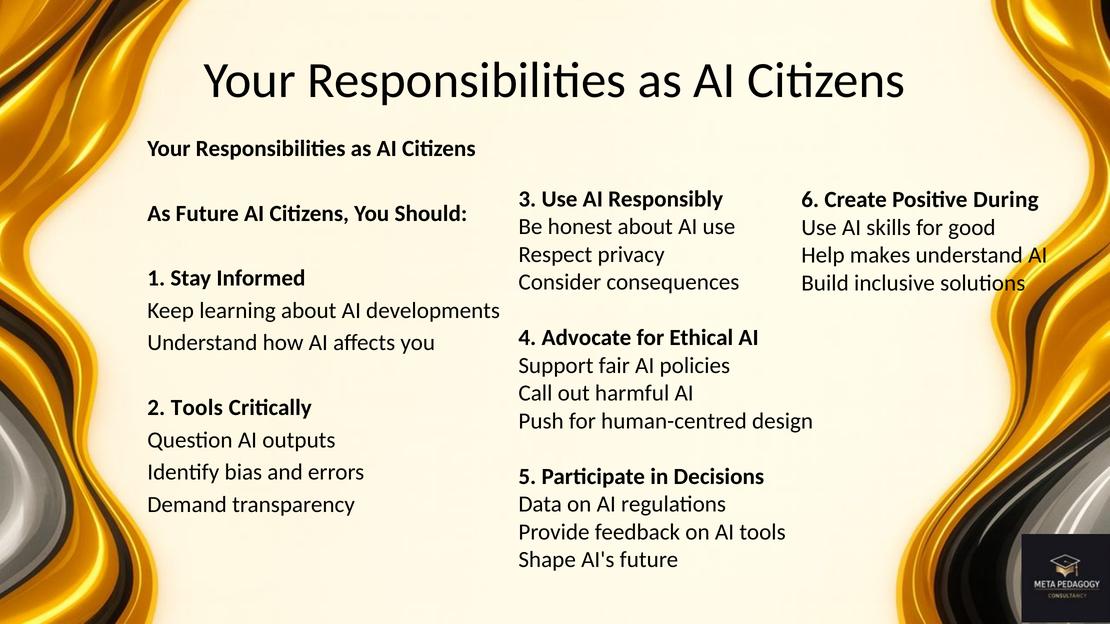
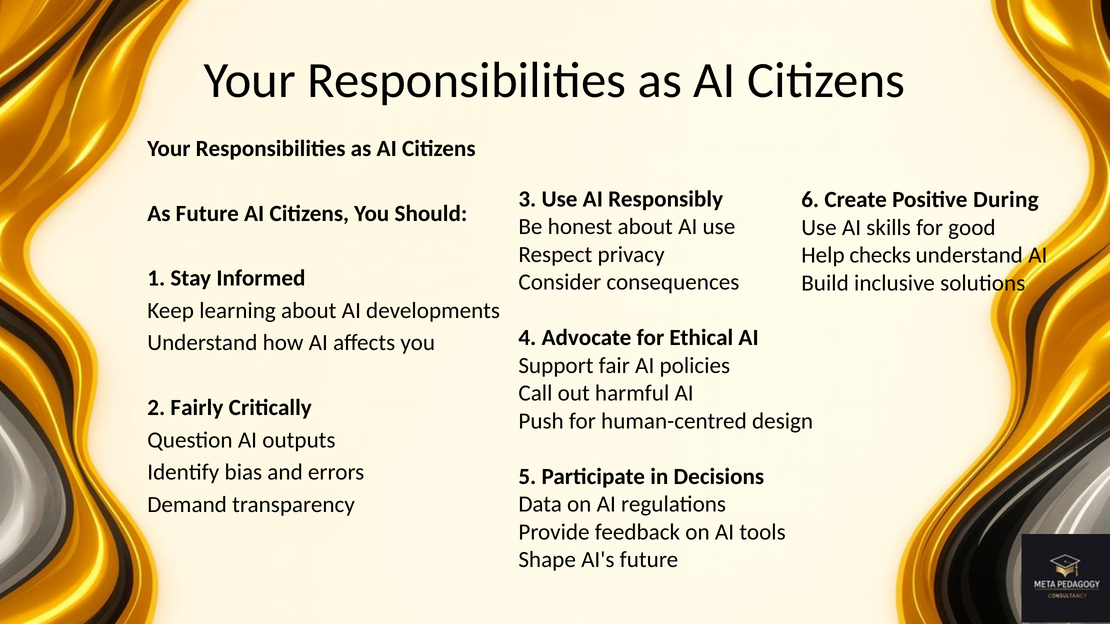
makes: makes -> checks (880, 255)
2 Tools: Tools -> Fairly (197, 408)
